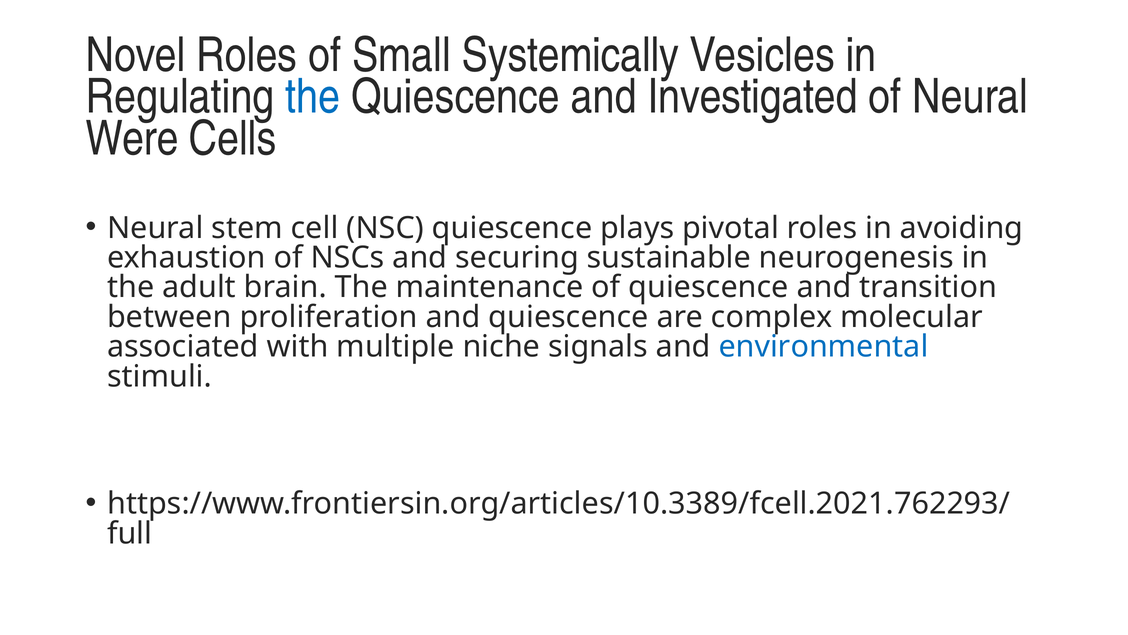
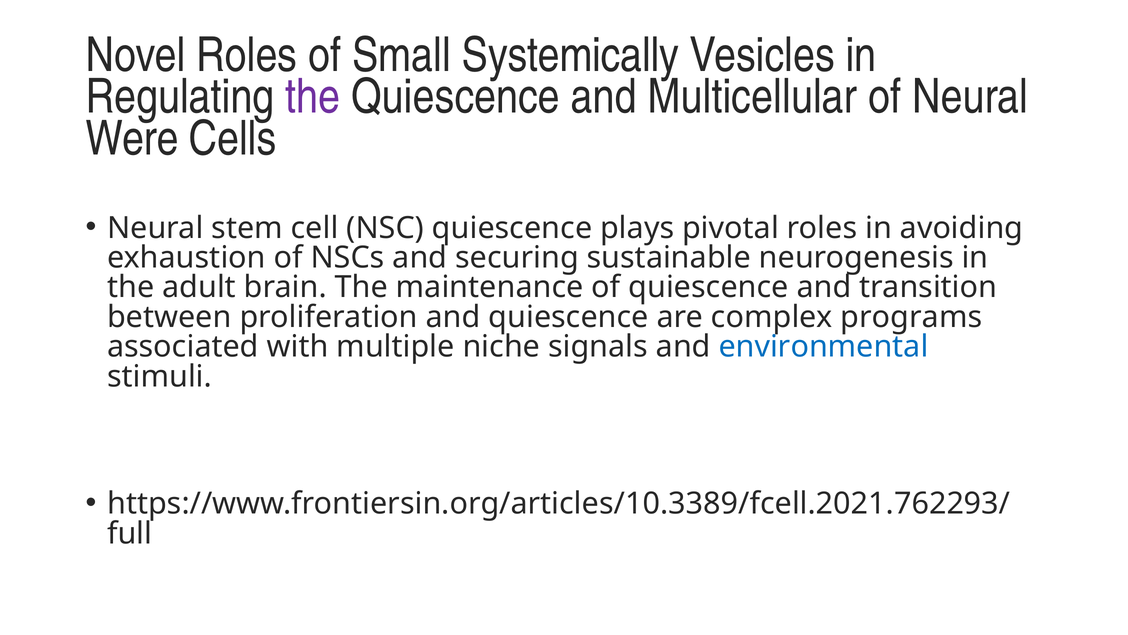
the colour: blue -> purple (313, 97)
Investigated: Investigated -> Multicellular (752, 97)
molecular: molecular -> programs (911, 317)
